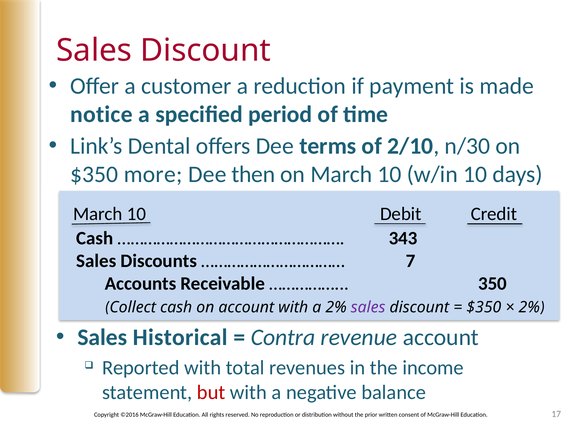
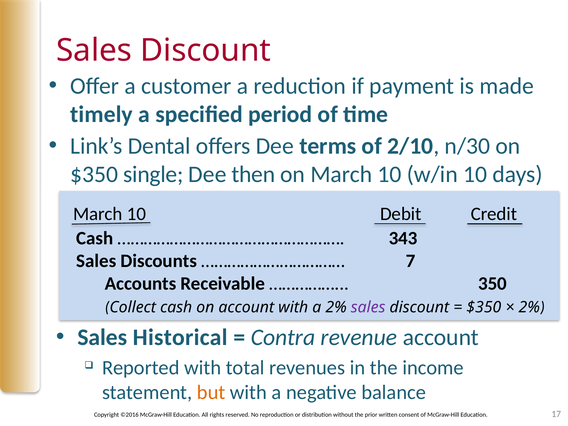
notice: notice -> timely (102, 115)
more: more -> single (153, 174)
but colour: red -> orange (211, 392)
